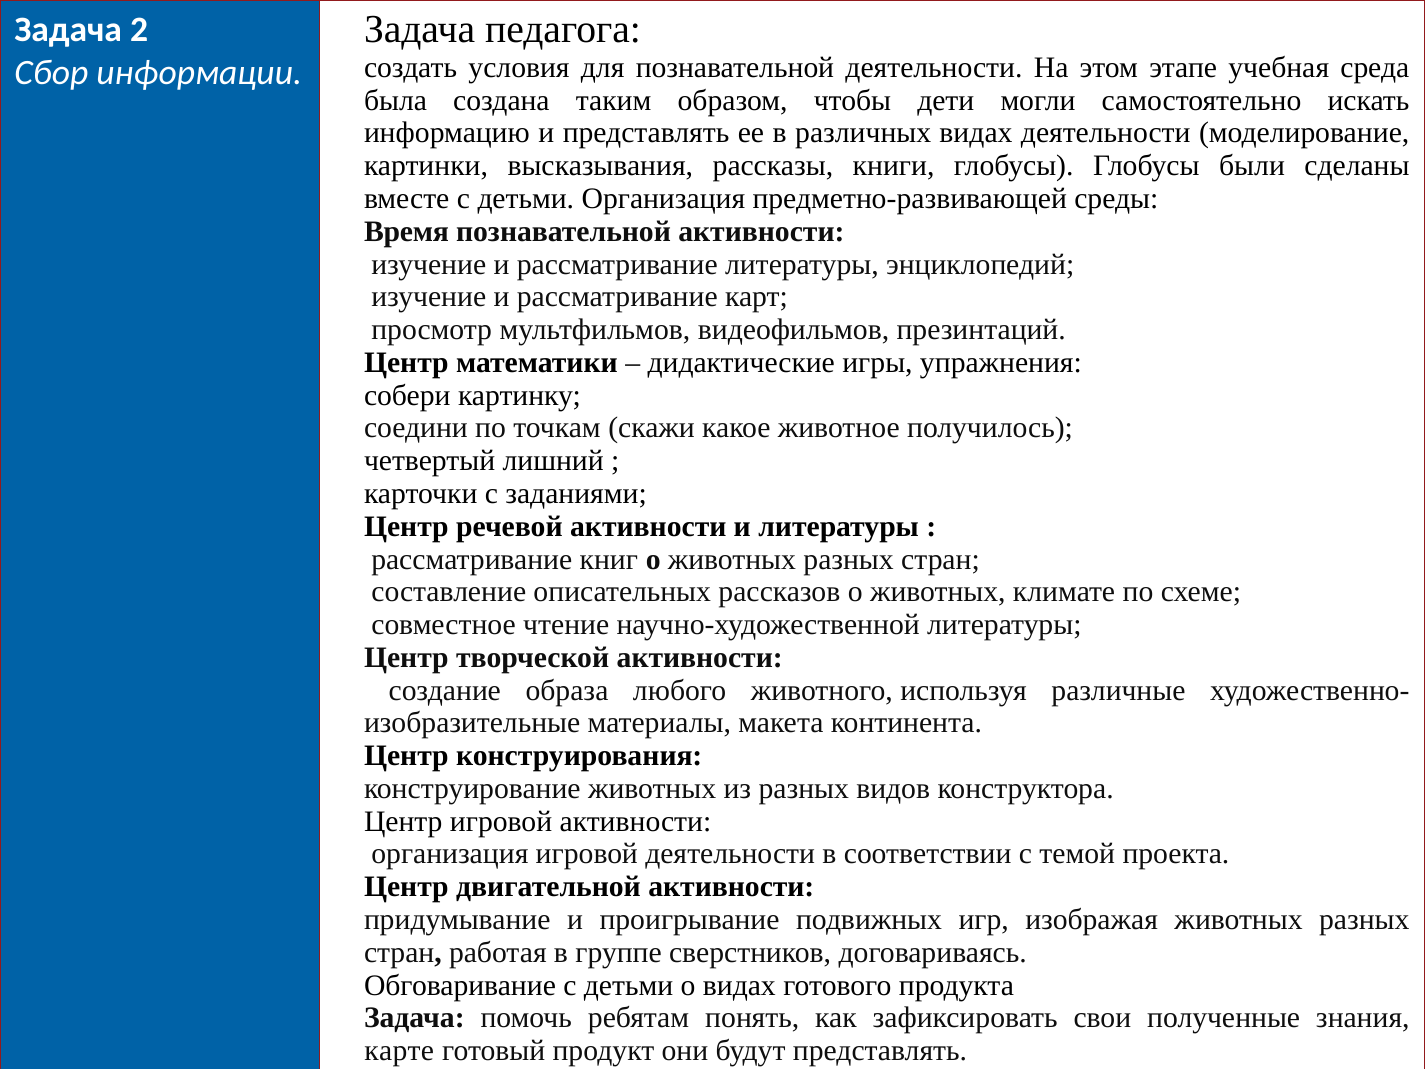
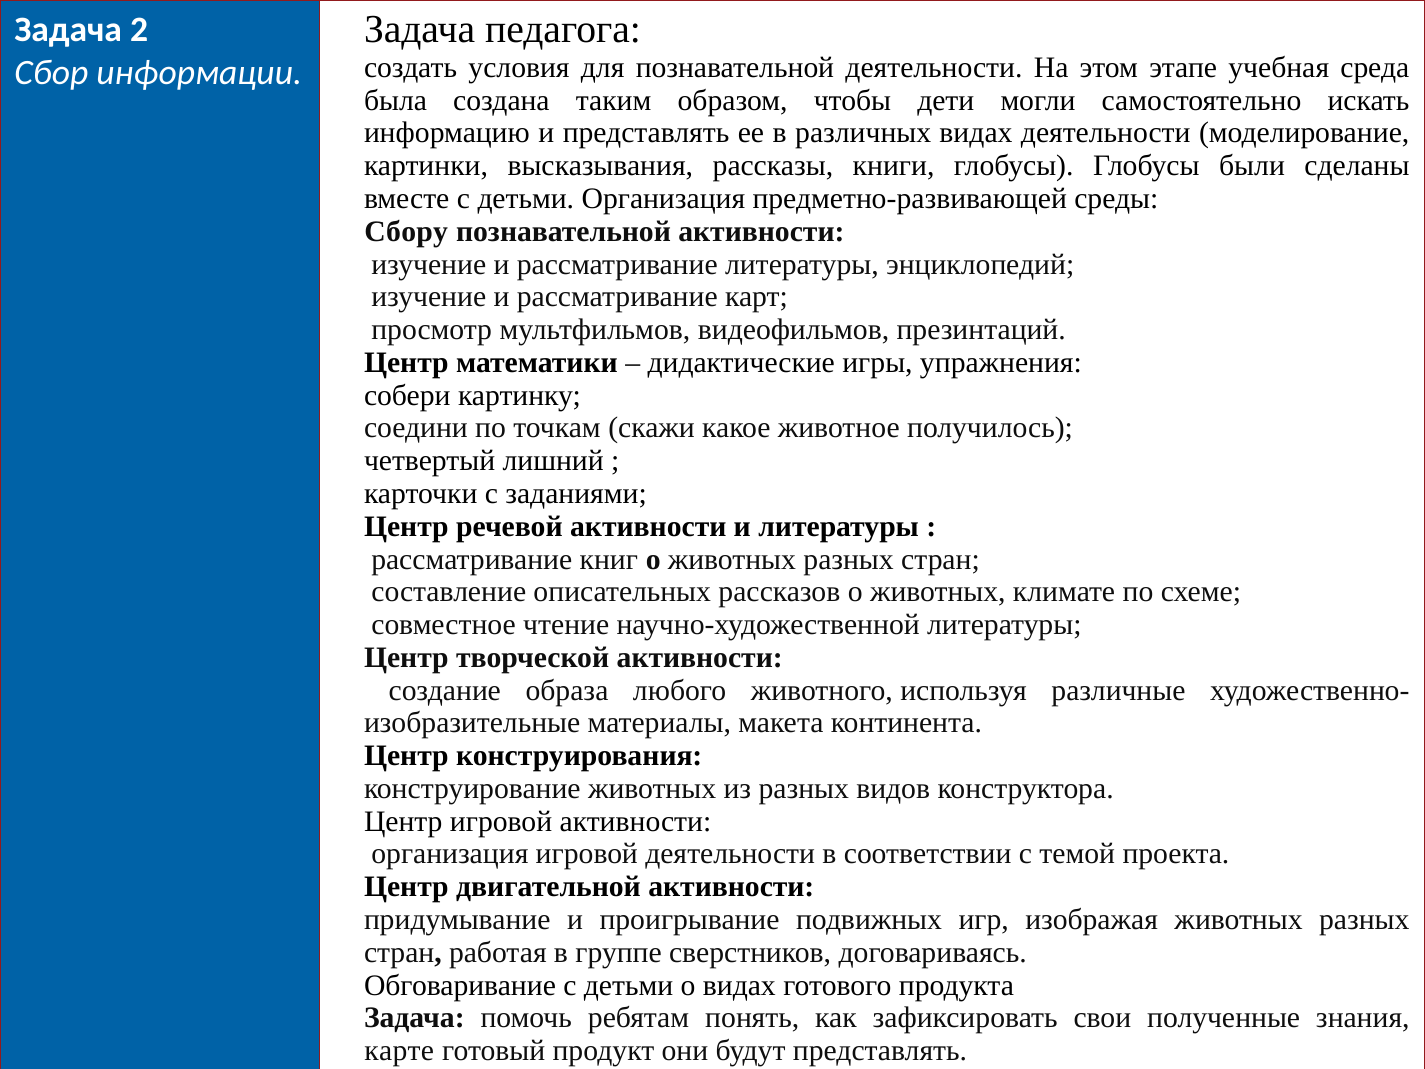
Время: Время -> Сбору (406, 231)
